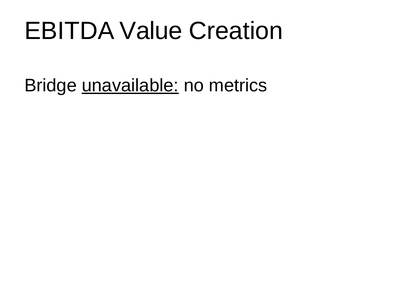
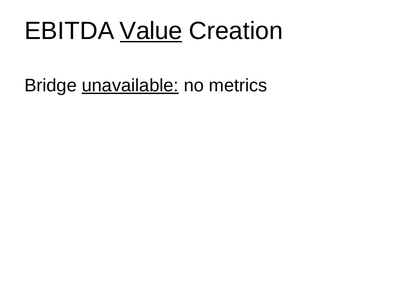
Value underline: none -> present (151, 31)
